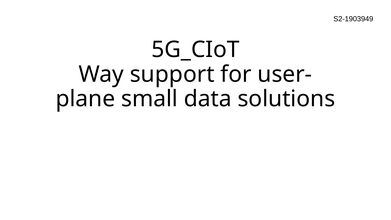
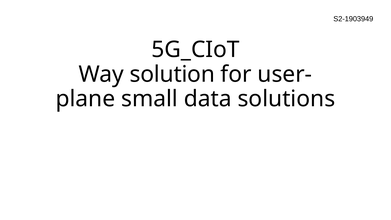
support: support -> solution (172, 74)
